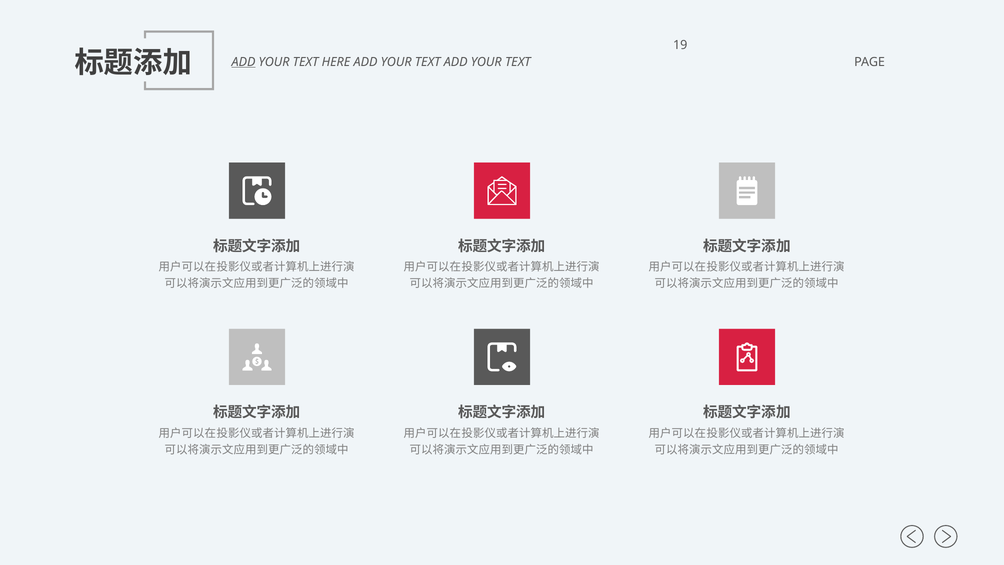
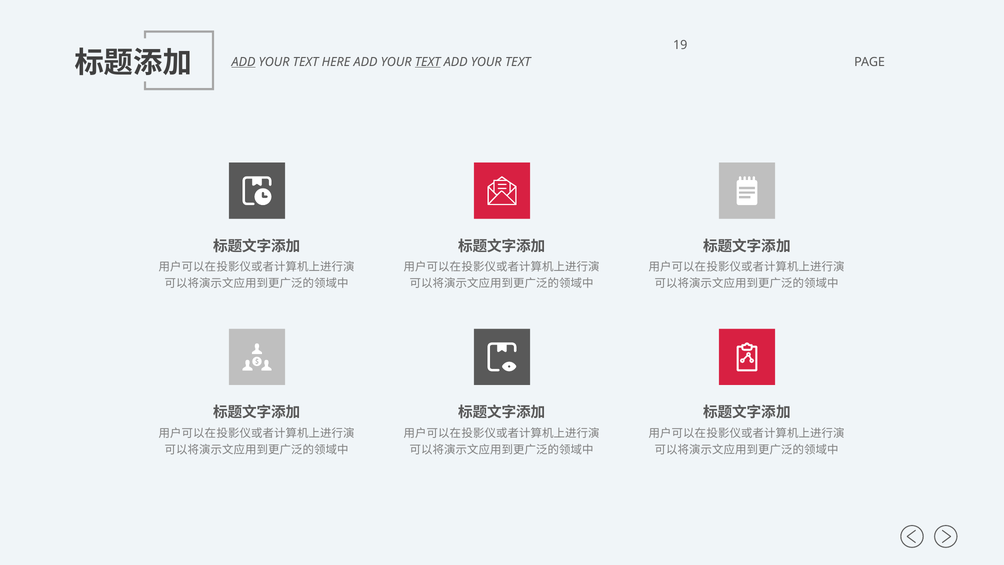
TEXT underline: none -> present (428, 62)
